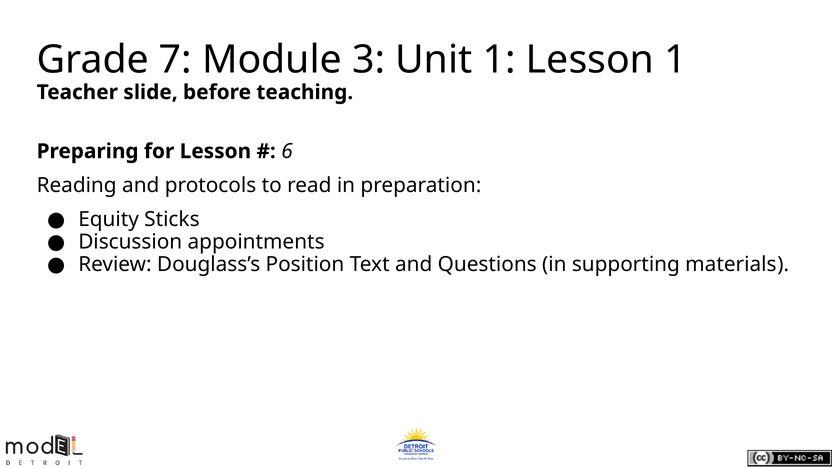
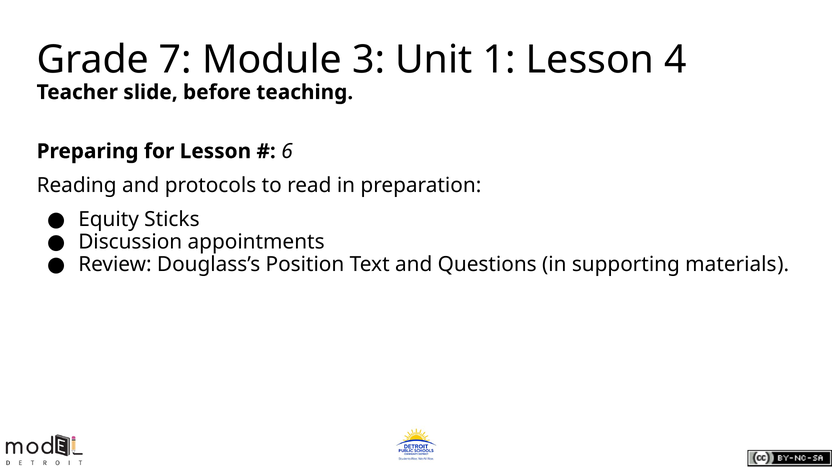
Lesson 1: 1 -> 4 (675, 60)
